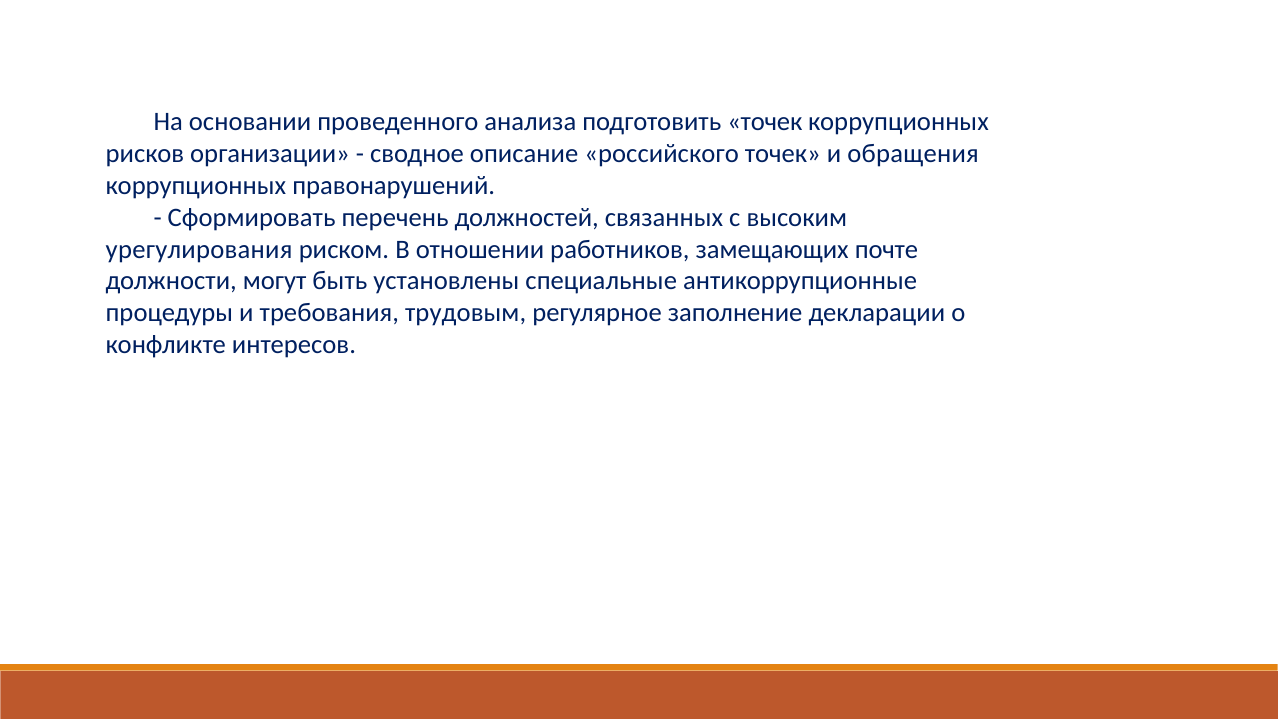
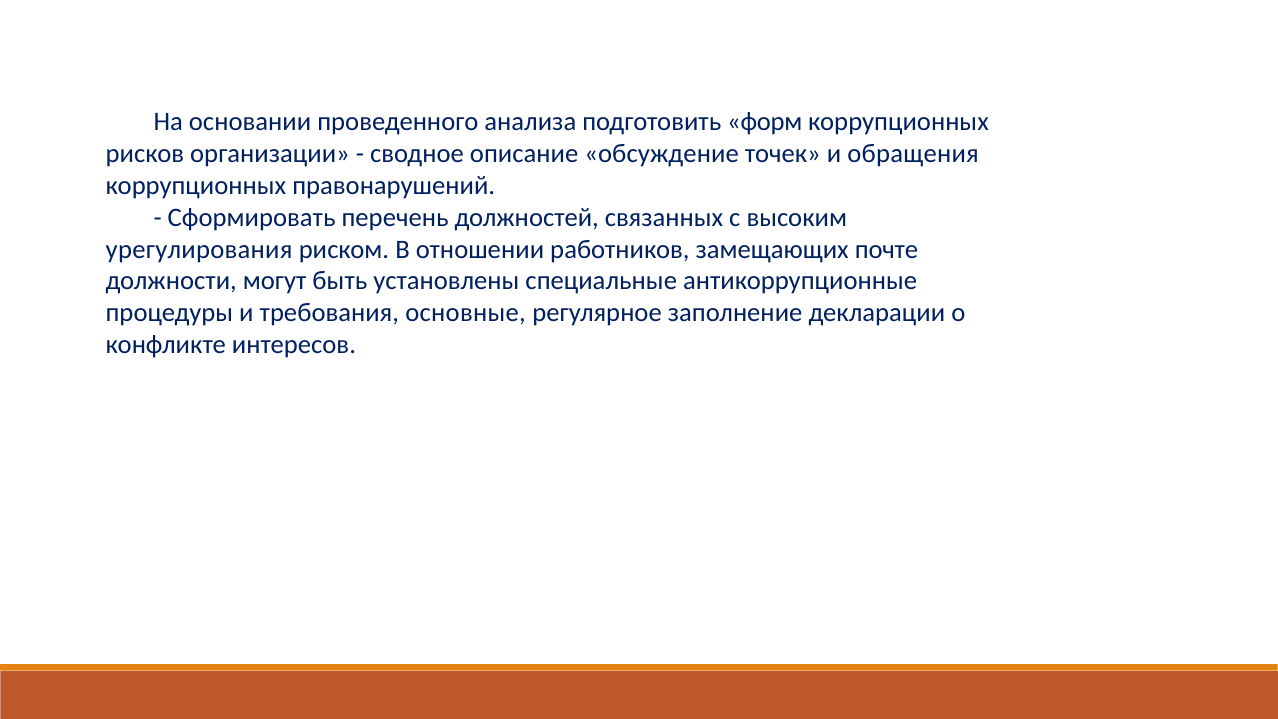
подготовить точек: точек -> форм (765, 121)
российского: российского -> обсуждение (662, 153)
трудовым: трудовым -> основные (466, 313)
